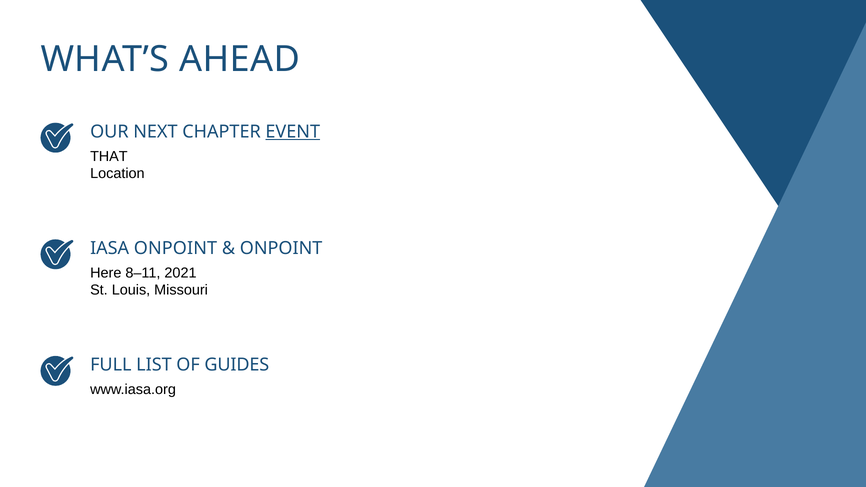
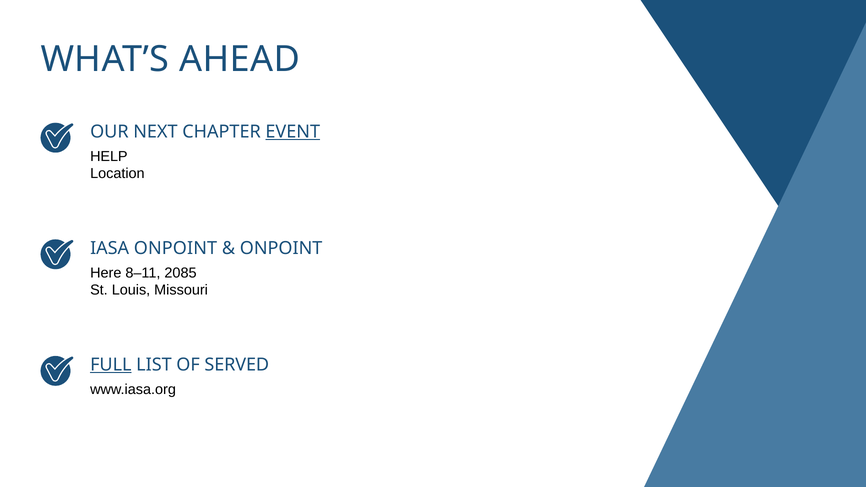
THAT: THAT -> HELP (109, 156)
2021: 2021 -> 2085 (181, 273)
FULL underline: none -> present (111, 365)
GUIDES: GUIDES -> SERVED (237, 365)
